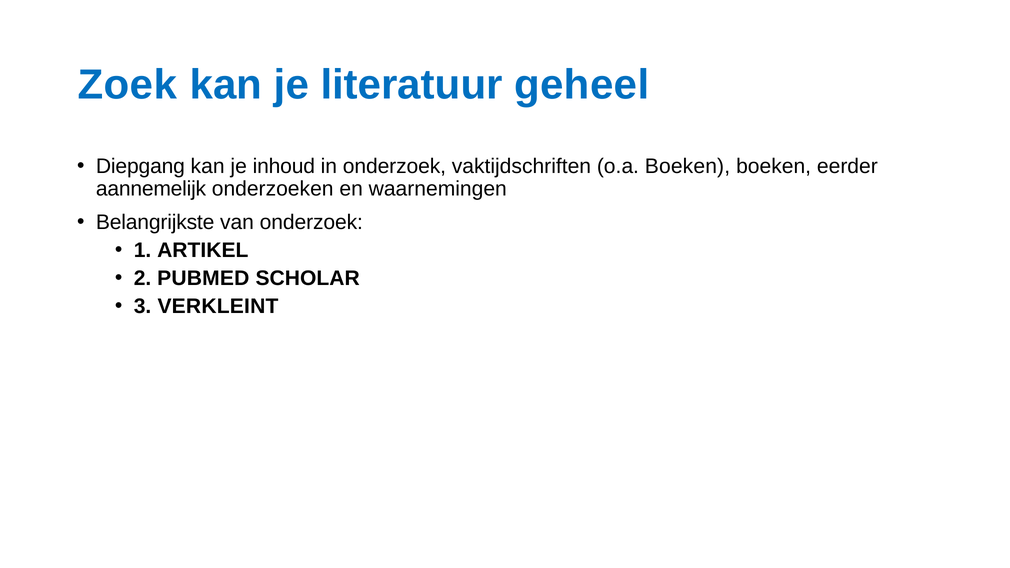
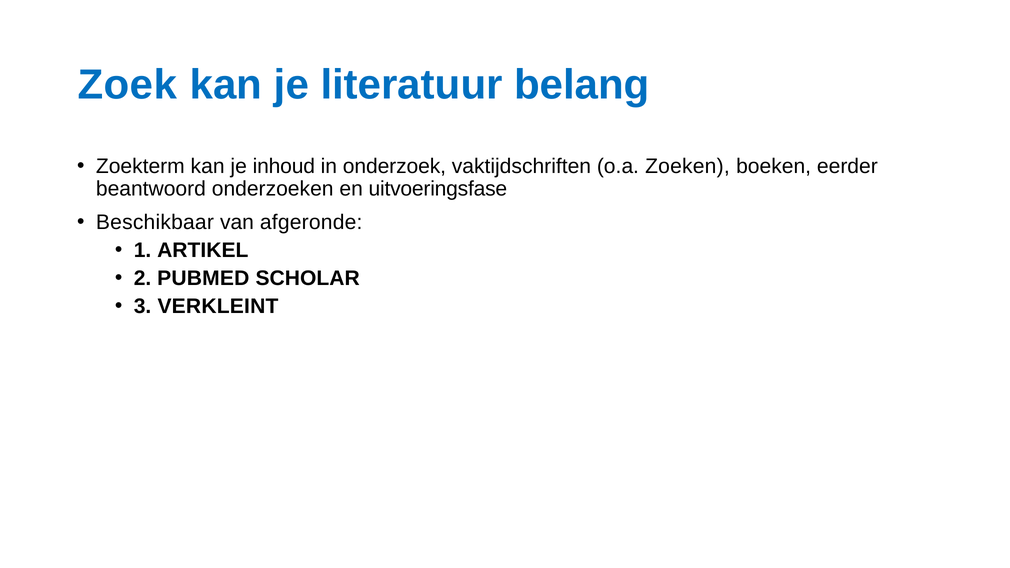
geheel: geheel -> belang (582, 85)
Diepgang: Diepgang -> Zoekterm (140, 166)
o.a Boeken: Boeken -> Zoeken (687, 166)
aannemelijk: aannemelijk -> beantwoord (151, 189)
waarnemingen: waarnemingen -> uitvoeringsfase (438, 189)
Belangrijkste: Belangrijkste -> Beschikbaar (155, 222)
van onderzoek: onderzoek -> afgeronde (311, 222)
